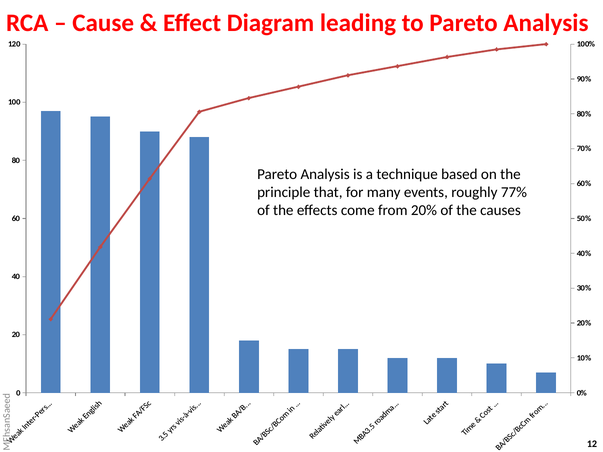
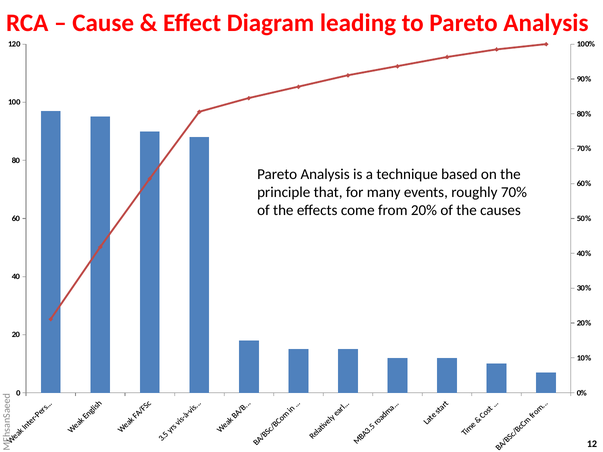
roughly 77%: 77% -> 70% (514, 192)
